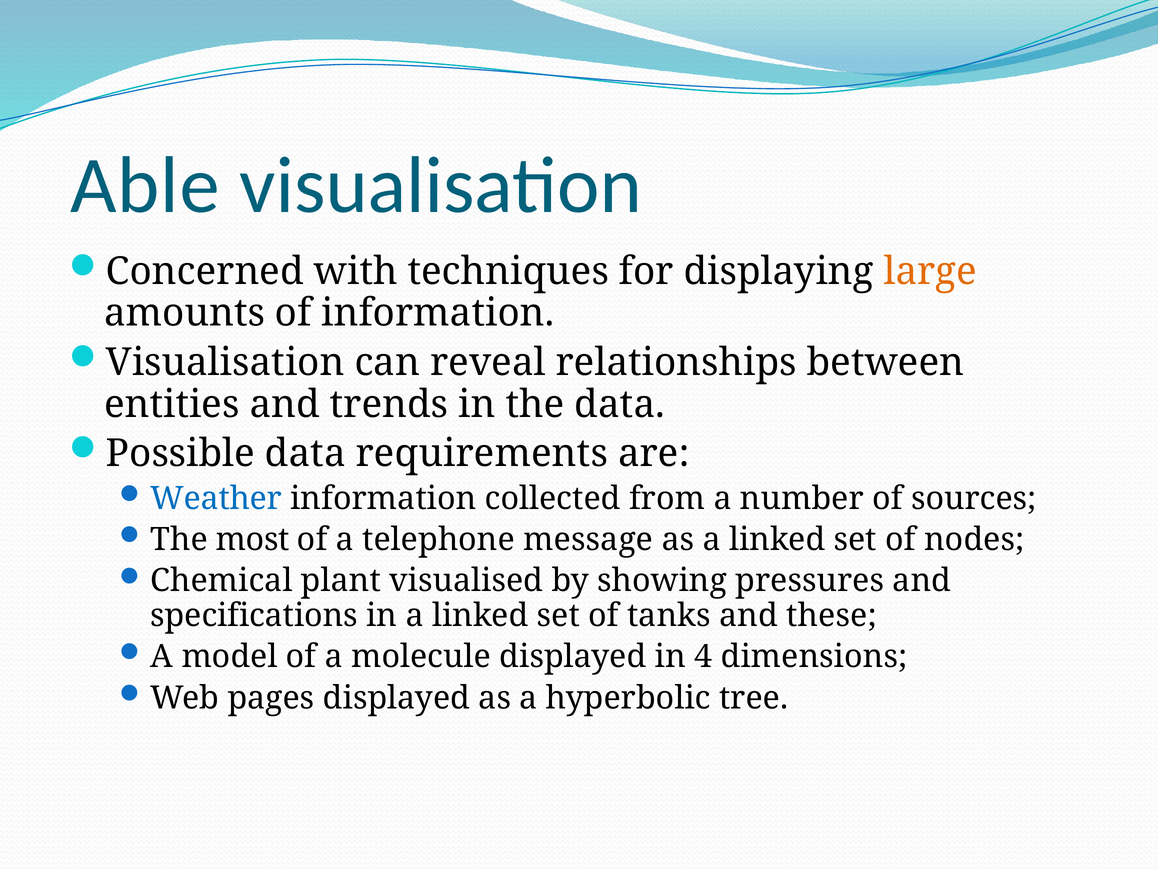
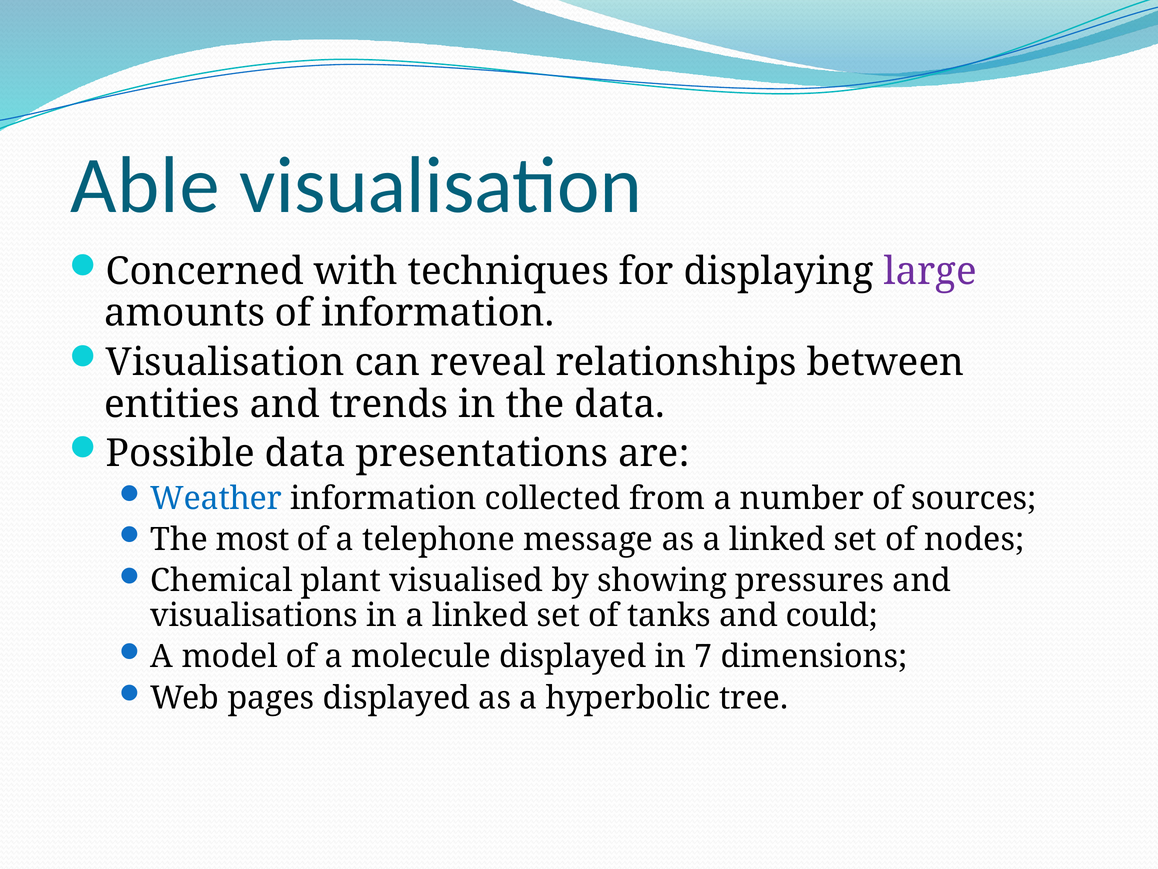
large colour: orange -> purple (930, 271)
requirements: requirements -> presentations (482, 453)
specifications: specifications -> visualisations (254, 615)
these: these -> could (832, 615)
4: 4 -> 7 (703, 656)
